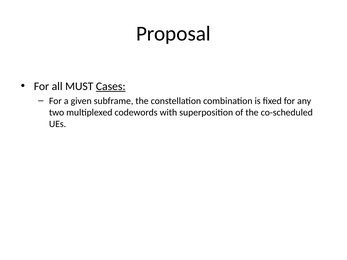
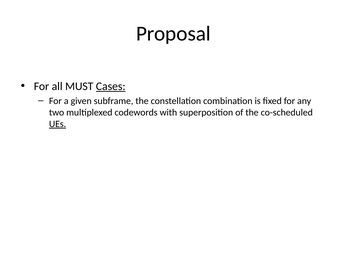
UEs underline: none -> present (58, 124)
